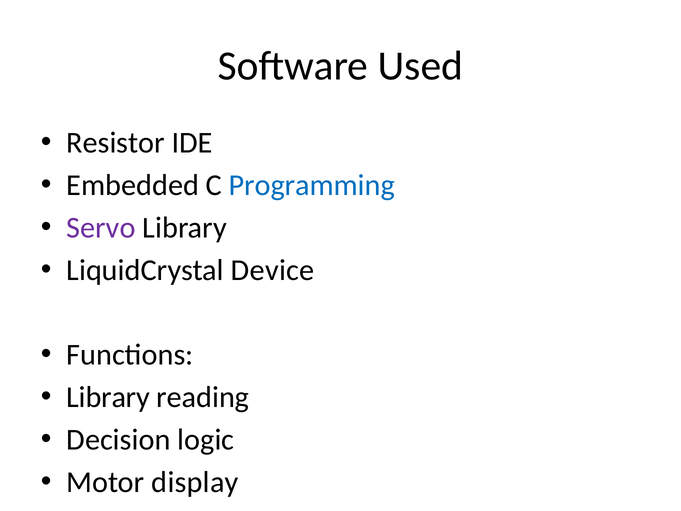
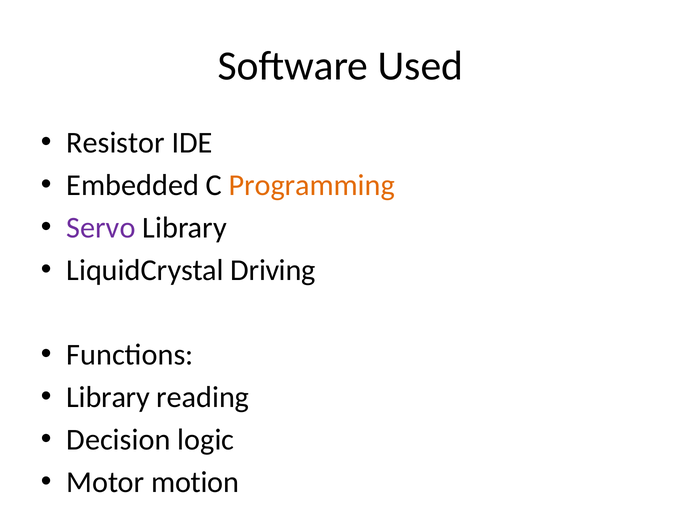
Programming colour: blue -> orange (312, 185)
Device: Device -> Driving (273, 270)
Motor display: display -> motion (195, 482)
